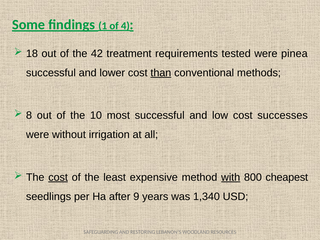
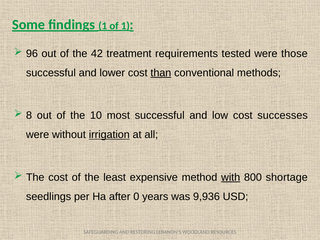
of 4: 4 -> 1 (125, 26)
18: 18 -> 96 (32, 54)
pinea: pinea -> those (294, 54)
irrigation underline: none -> present (109, 135)
cost underline: present -> none (58, 177)
cheapest: cheapest -> shortage (287, 177)
9: 9 -> 0 (136, 196)
1,340: 1,340 -> 9,936 (206, 196)
